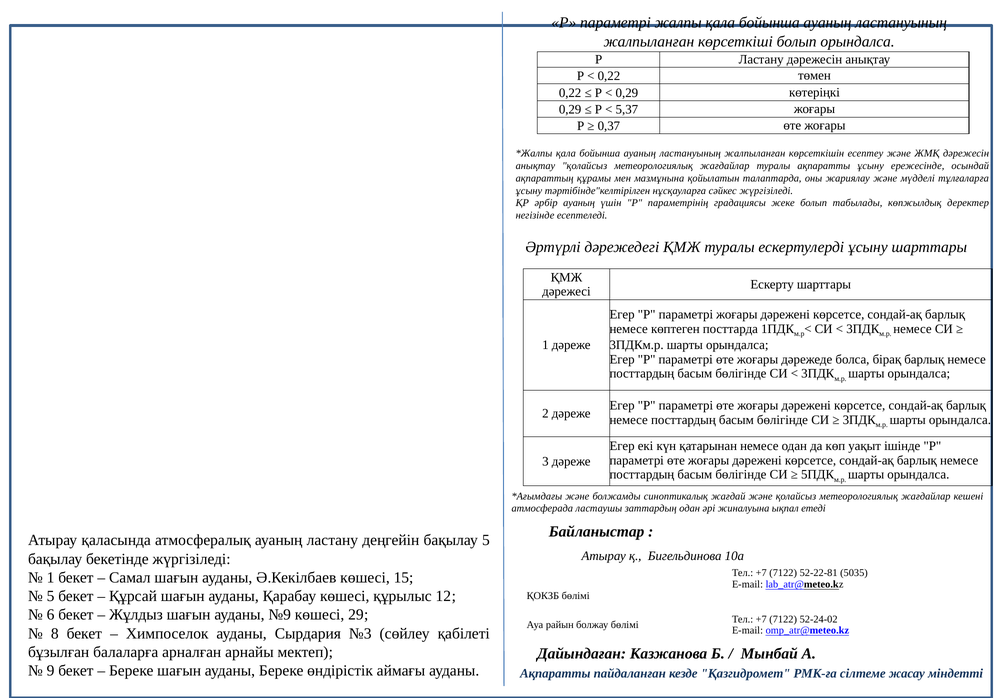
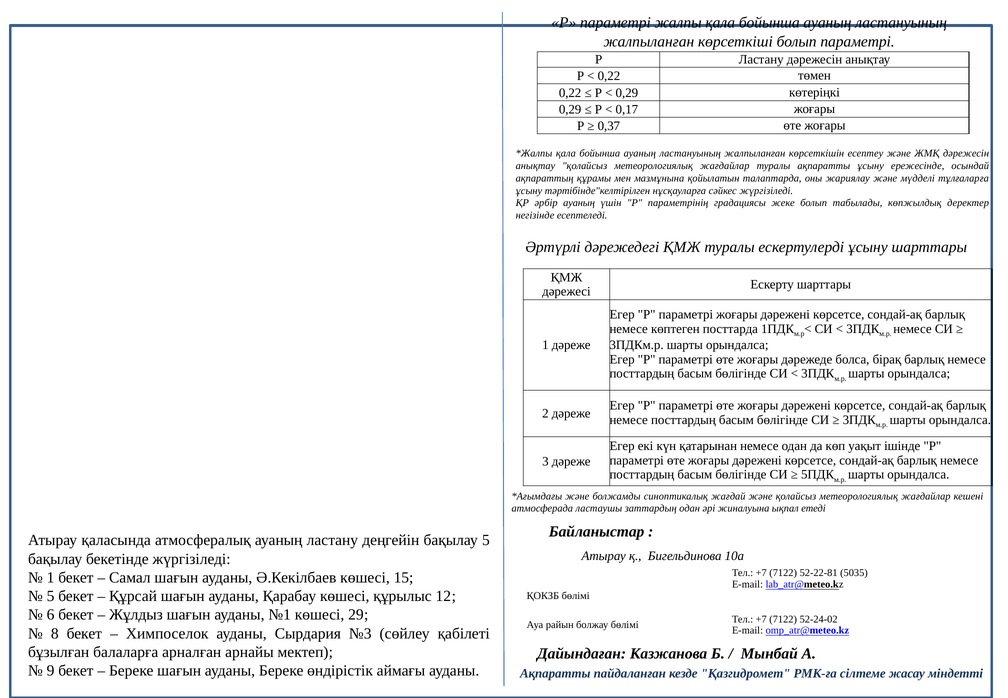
болып орындалса: орындалса -> параметрі (858, 41)
5,37: 5,37 -> 0,17 (627, 109)
№9: №9 -> №1 (280, 615)
